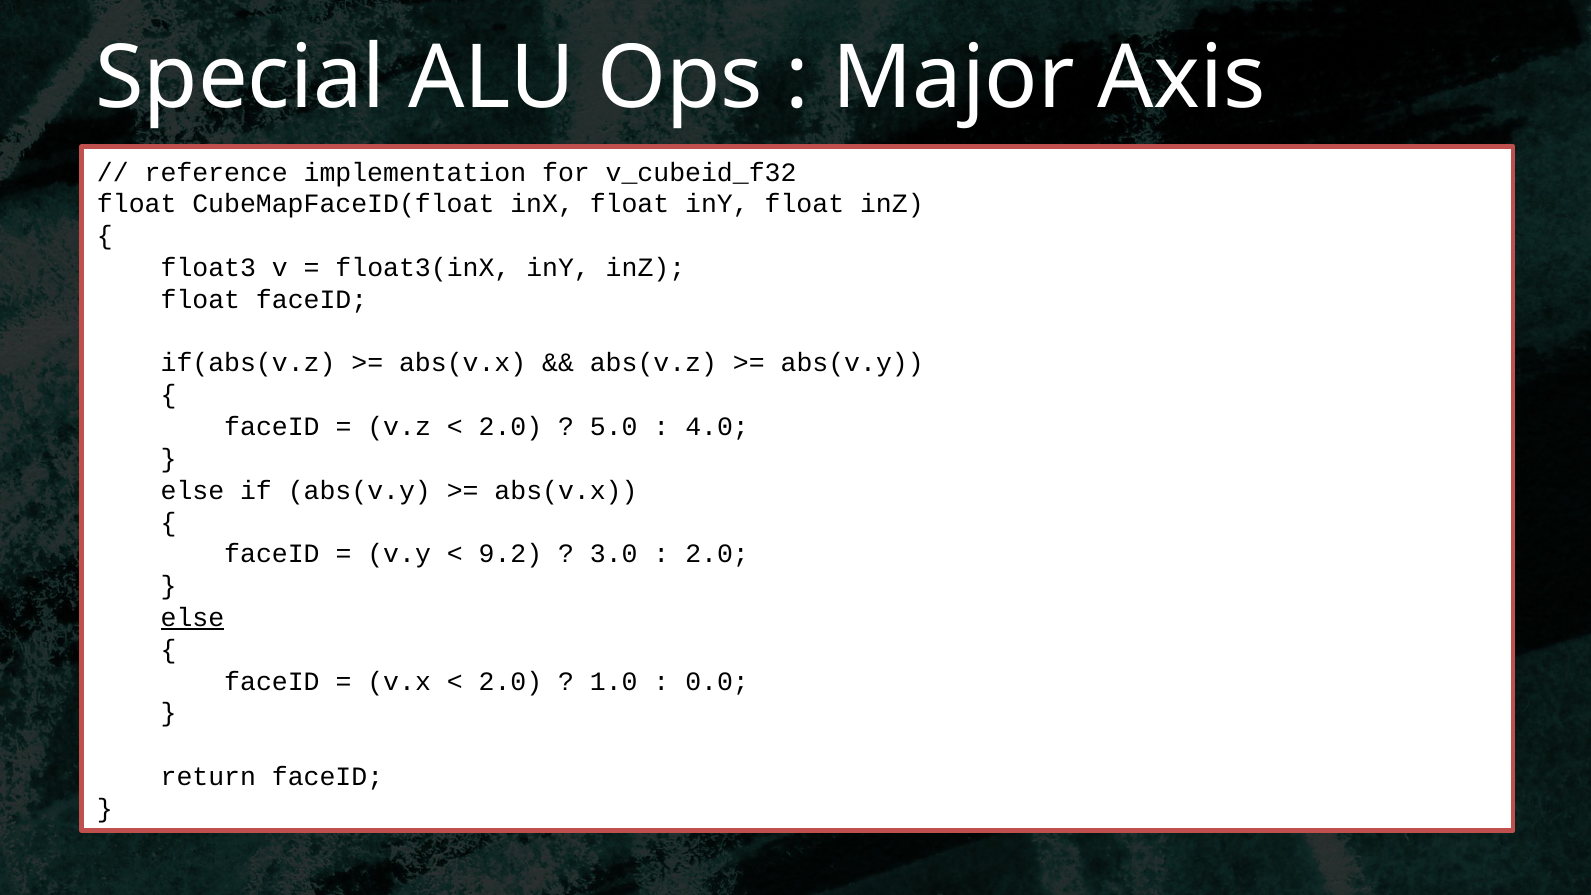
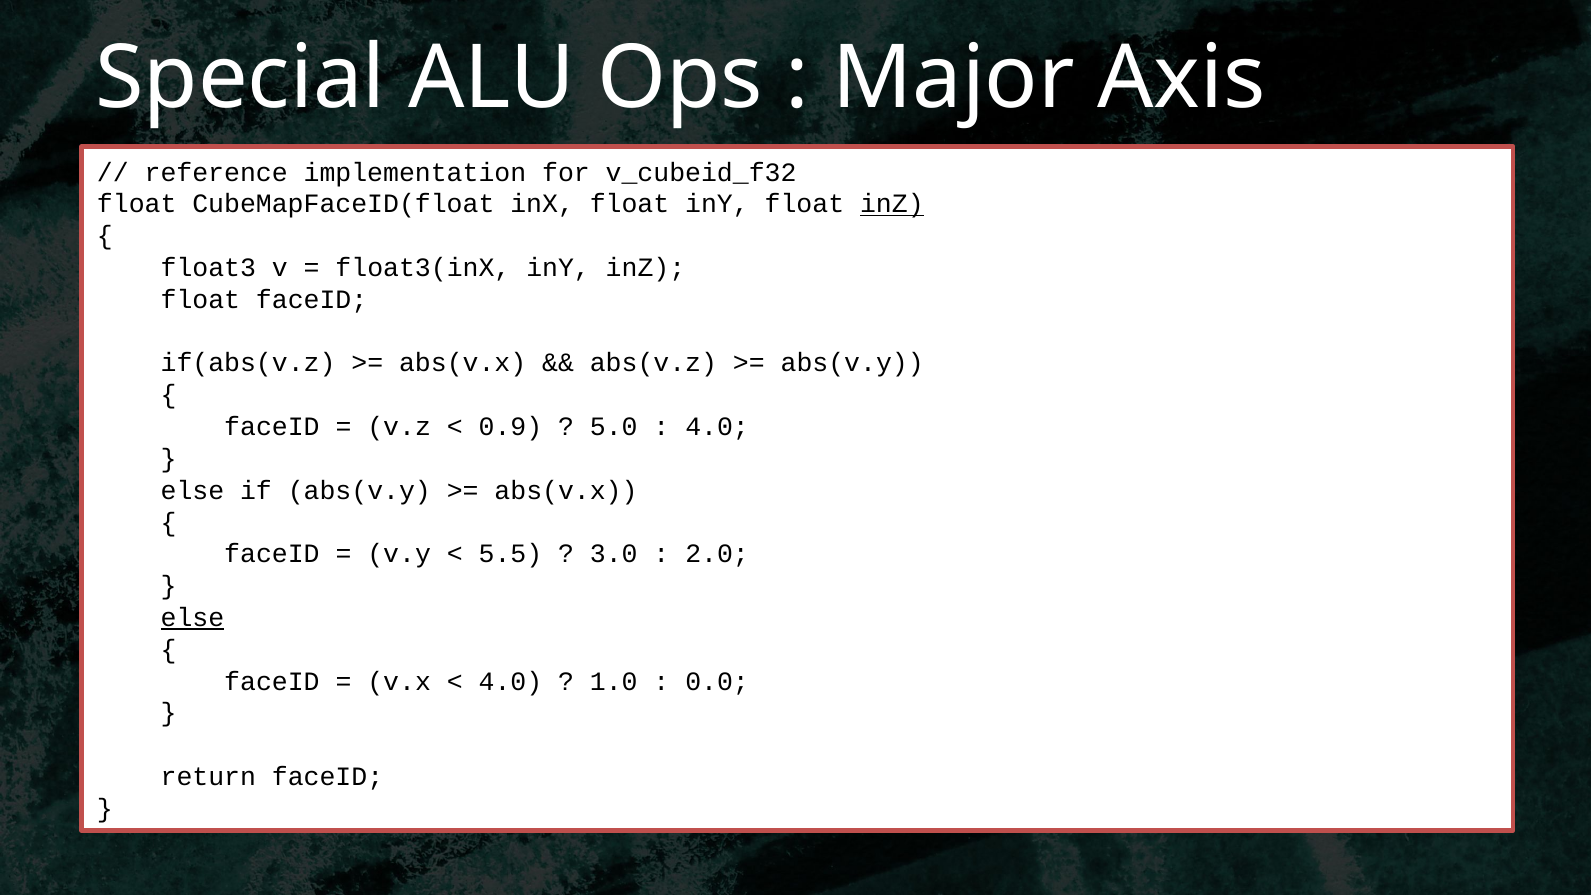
inZ underline: none -> present (892, 204)
2.0: 2.0 -> 0.9 (510, 427)
9.2: 9.2 -> 5.5 (510, 554)
2.0: 2.0 -> 4.0 (510, 681)
